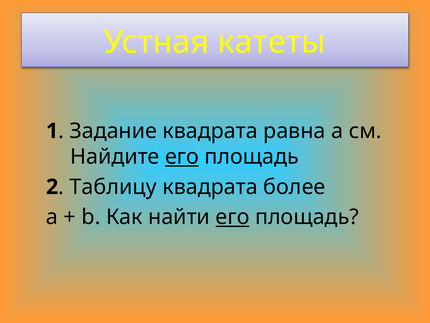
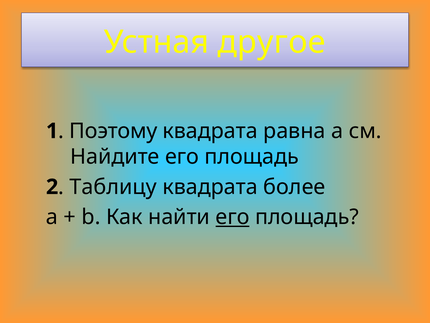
катеты: катеты -> другое (272, 42)
Задание: Задание -> Поэтому (113, 131)
его underline: present -> none (182, 157)
